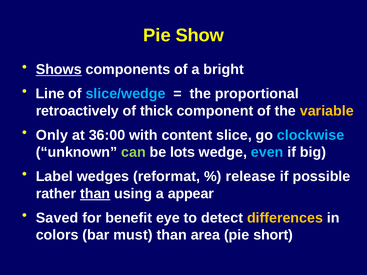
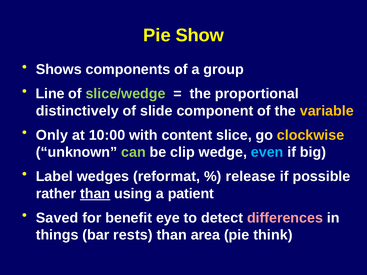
Shows underline: present -> none (59, 70)
bright: bright -> group (224, 70)
slice/wedge colour: light blue -> light green (126, 94)
retroactively: retroactively -> distinctively (77, 111)
thick: thick -> slide (156, 111)
36:00: 36:00 -> 10:00 (107, 135)
clockwise colour: light blue -> yellow (311, 135)
lots: lots -> clip (182, 152)
appear: appear -> patient (191, 194)
differences colour: yellow -> pink (285, 218)
colors: colors -> things (57, 235)
must: must -> rests (133, 235)
short: short -> think (273, 235)
